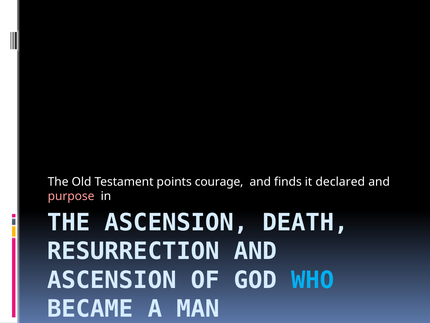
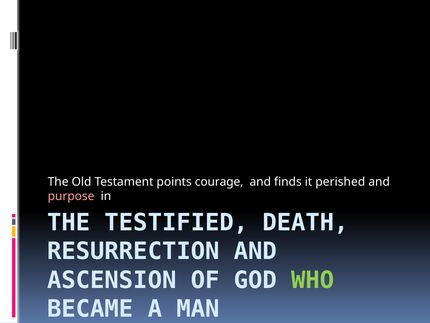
declared: declared -> perished (340, 181)
THE ASCENSION: ASCENSION -> TESTIFIED (176, 222)
WHO colour: light blue -> light green (313, 280)
